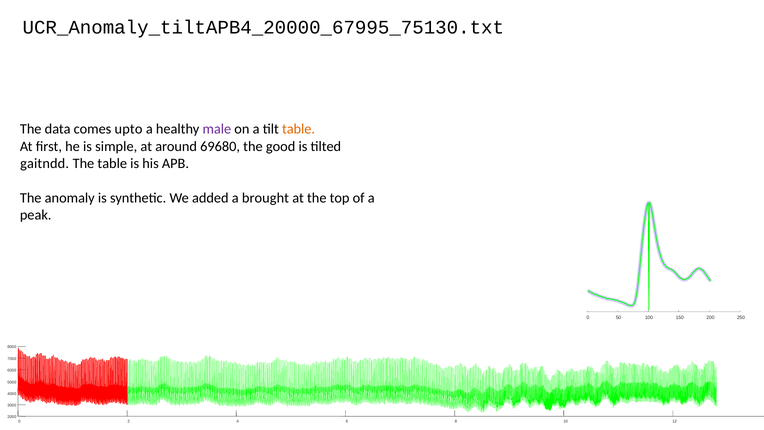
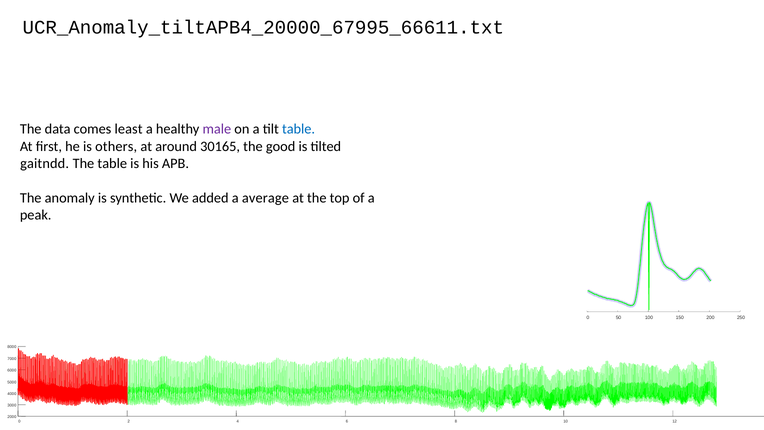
UCR_Anomaly_tiltAPB4_20000_67995_75130.txt: UCR_Anomaly_tiltAPB4_20000_67995_75130.txt -> UCR_Anomaly_tiltAPB4_20000_67995_66611.txt (263, 28)
upto: upto -> least (129, 129)
table colour: orange -> blue (299, 129)
simple: simple -> others (116, 146)
69680: 69680 -> 30165 (220, 146)
brought: brought -> average (265, 198)
